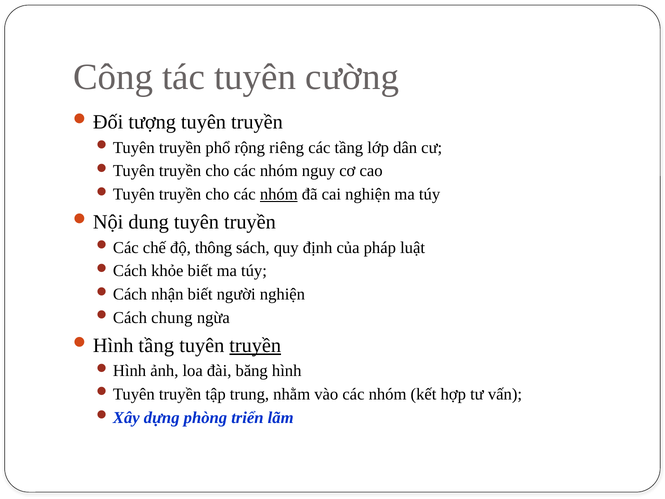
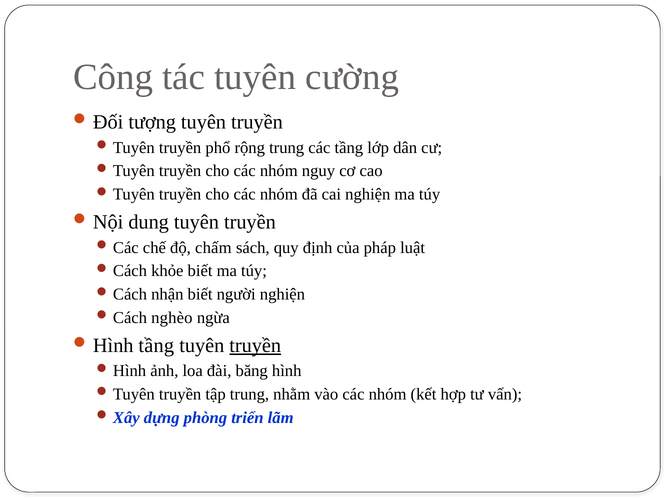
rộng riêng: riêng -> trung (287, 148)
nhóm underline: present -> none (279, 194)
thông: thông -> chấm (213, 247)
chung: chung -> nghèo (172, 318)
